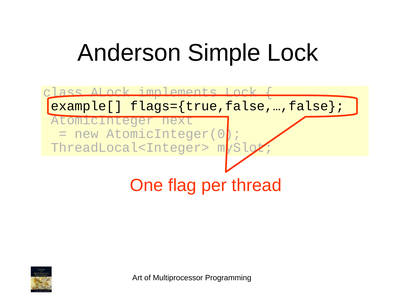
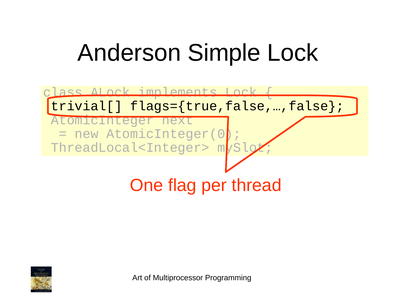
example[: example[ -> trivial[ (87, 106)
